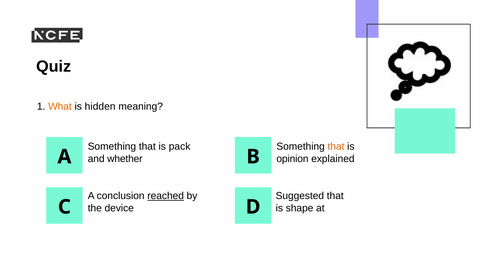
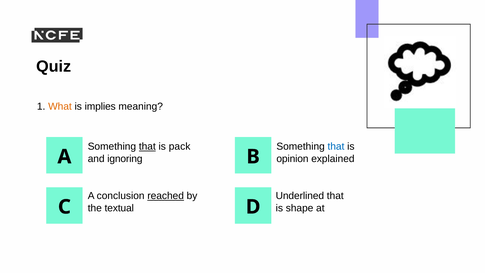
hidden: hidden -> implies (100, 106)
that colour: orange -> blue (336, 147)
that underline: none -> present (147, 147)
whether: whether -> ignoring (125, 159)
Suggested: Suggested -> Underlined (300, 196)
device: device -> textual (119, 208)
